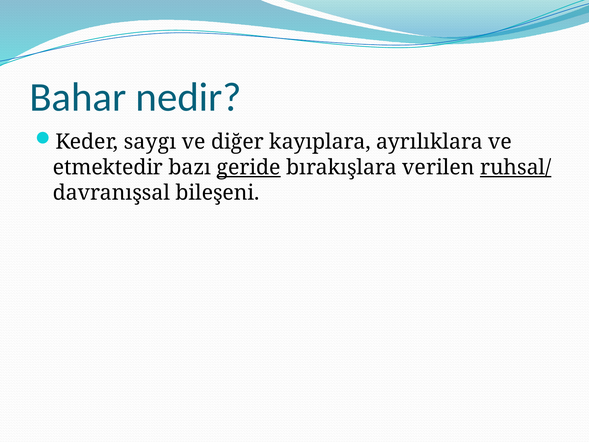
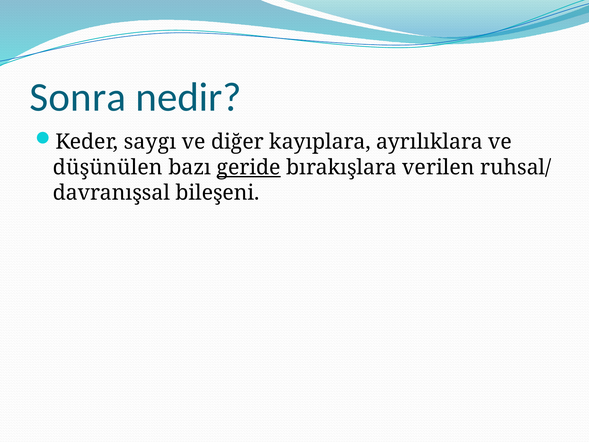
Bahar: Bahar -> Sonra (78, 97)
etmektedir: etmektedir -> düşünülen (108, 167)
ruhsal/ underline: present -> none (516, 167)
